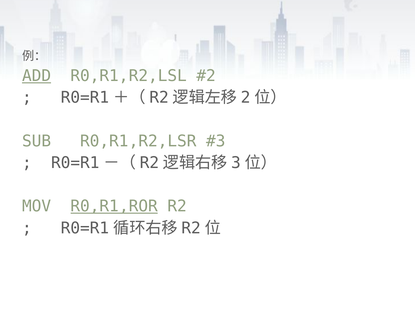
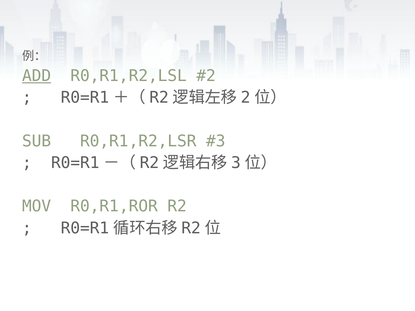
R0,R1,ROR underline: present -> none (114, 206)
